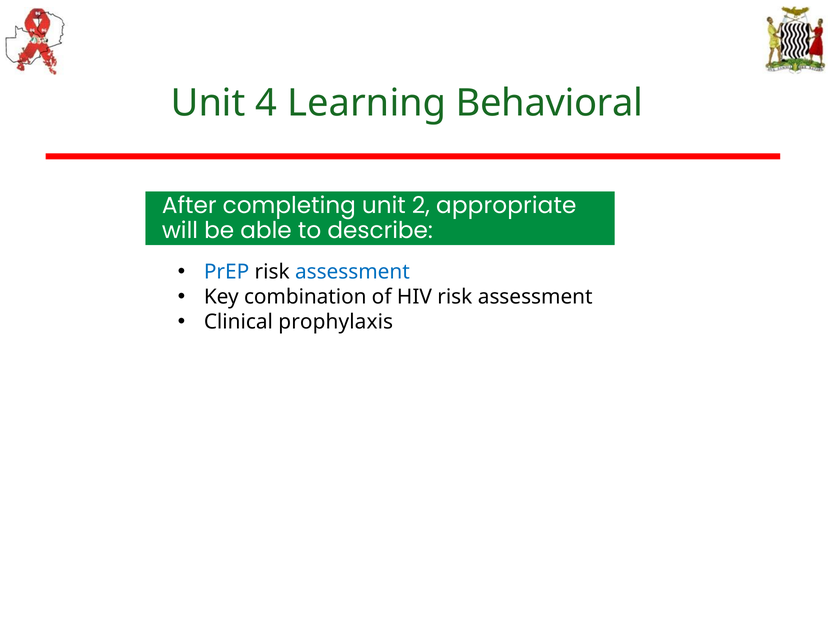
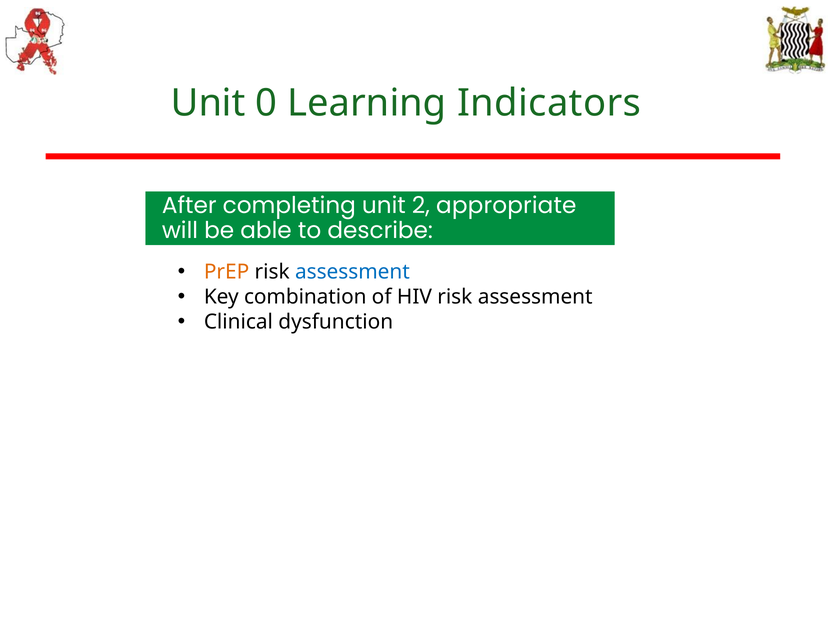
4: 4 -> 0 (266, 103)
Behavioral: Behavioral -> Indicators (549, 103)
PrEP colour: blue -> orange (227, 272)
prophylaxis: prophylaxis -> dysfunction (336, 322)
